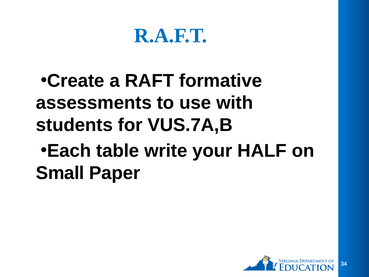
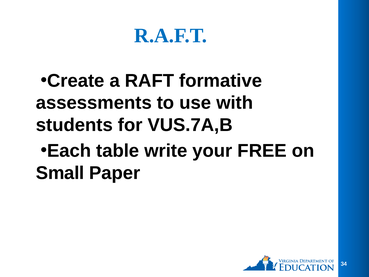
HALF: HALF -> FREE (262, 151)
